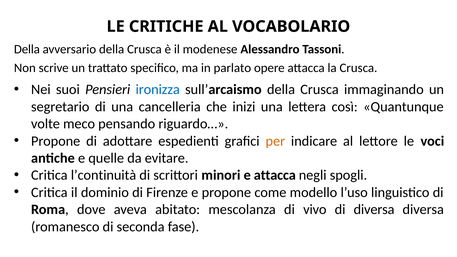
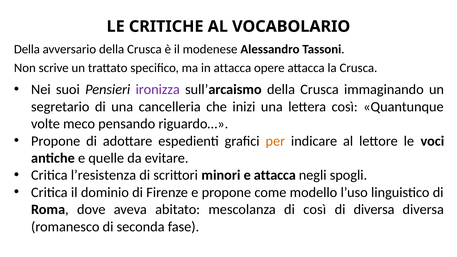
in parlato: parlato -> attacca (232, 68)
ironizza colour: blue -> purple (158, 90)
l’continuità: l’continuità -> l’resistenza (103, 175)
di vivo: vivo -> così (315, 210)
